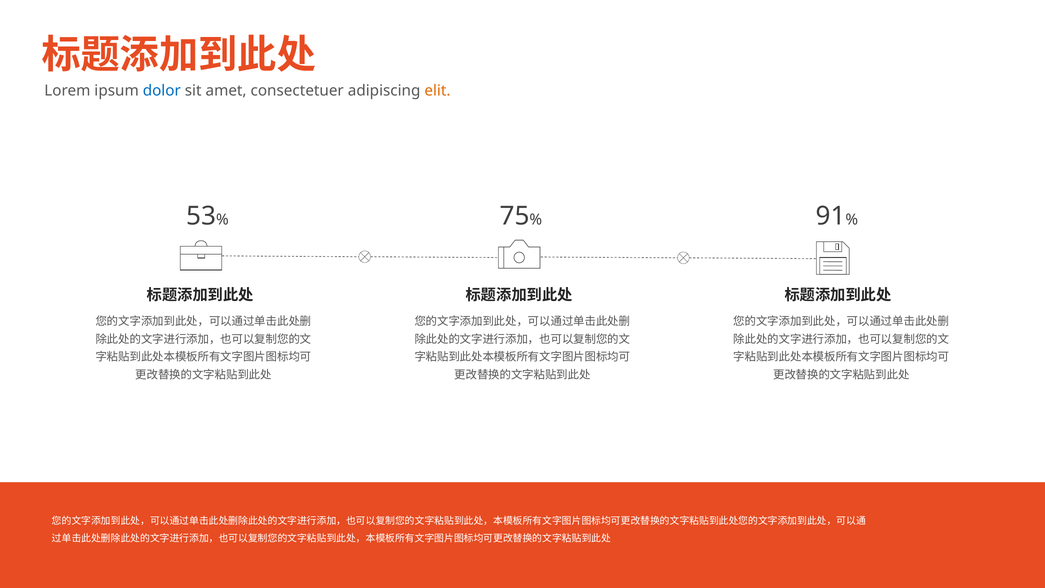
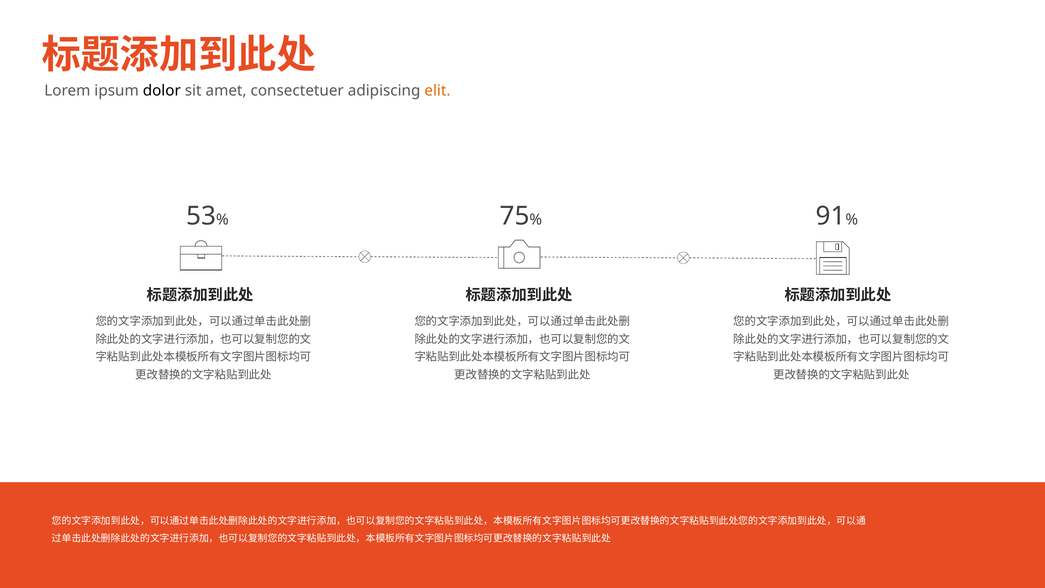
dolor colour: blue -> black (162, 91)
